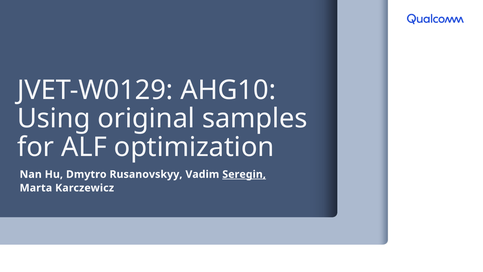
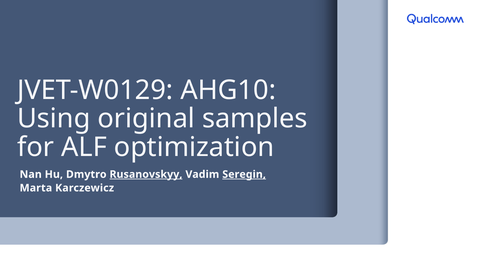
Rusanovskyy underline: none -> present (146, 174)
